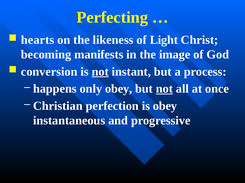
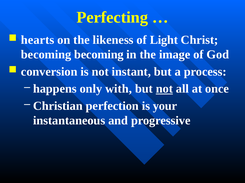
becoming manifests: manifests -> becoming (99, 55)
not underline: present -> none (100, 72)
only obey: obey -> with (119, 89)
is obey: obey -> your (165, 106)
